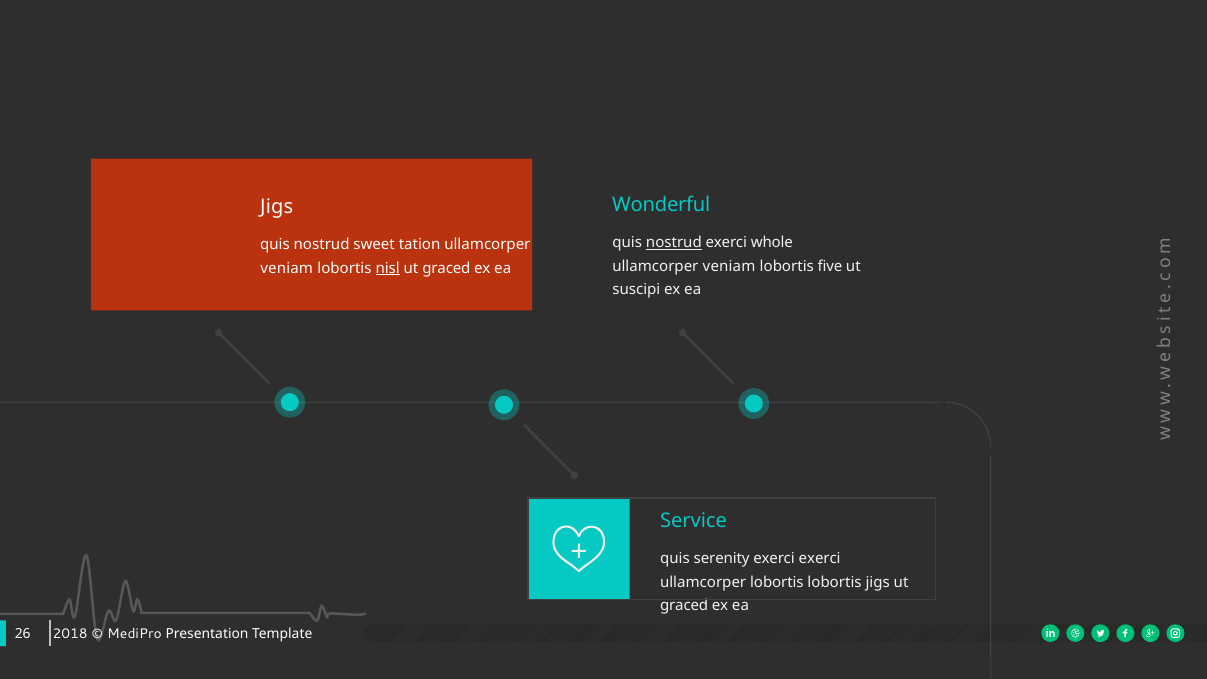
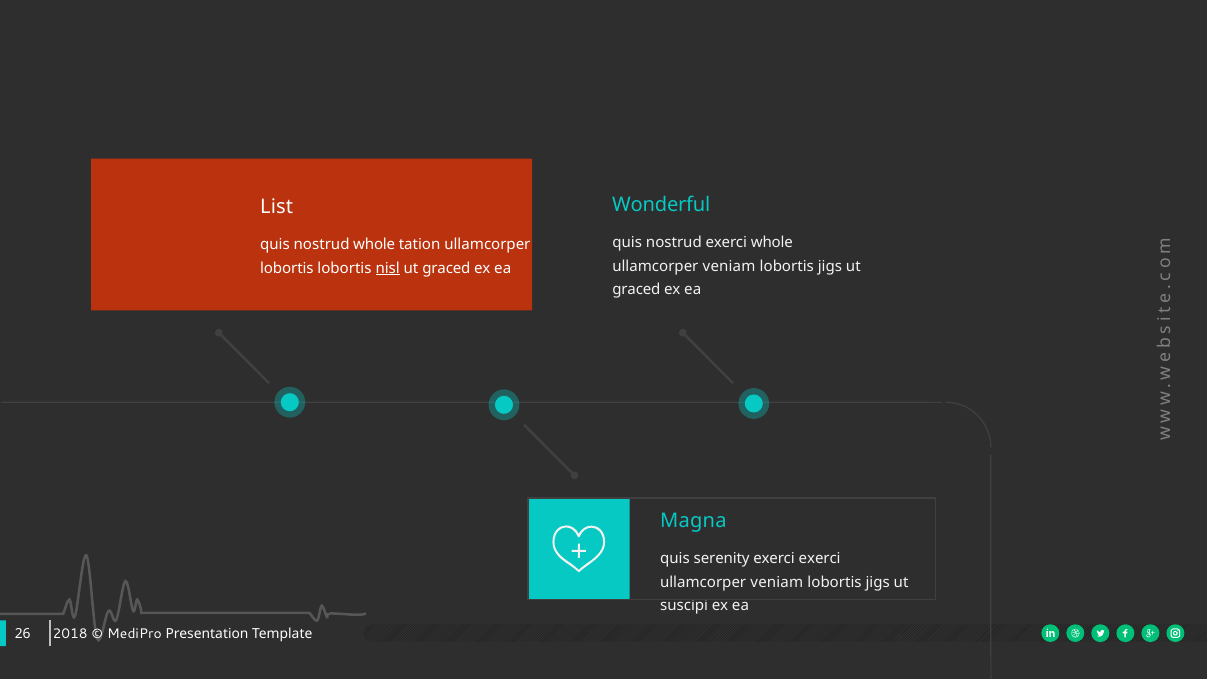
Jigs: Jigs -> List (277, 207)
nostrud underline: present -> none (674, 243)
nostrud sweet: sweet -> whole (374, 245)
five: five -> jigs (830, 266)
veniam: veniam -> lobortis (287, 268)
suscipi: suscipi -> graced (636, 290)
Service: Service -> Magna (693, 521)
lobortis: lobortis -> veniam (777, 582)
graced: graced -> suscipi (684, 606)
